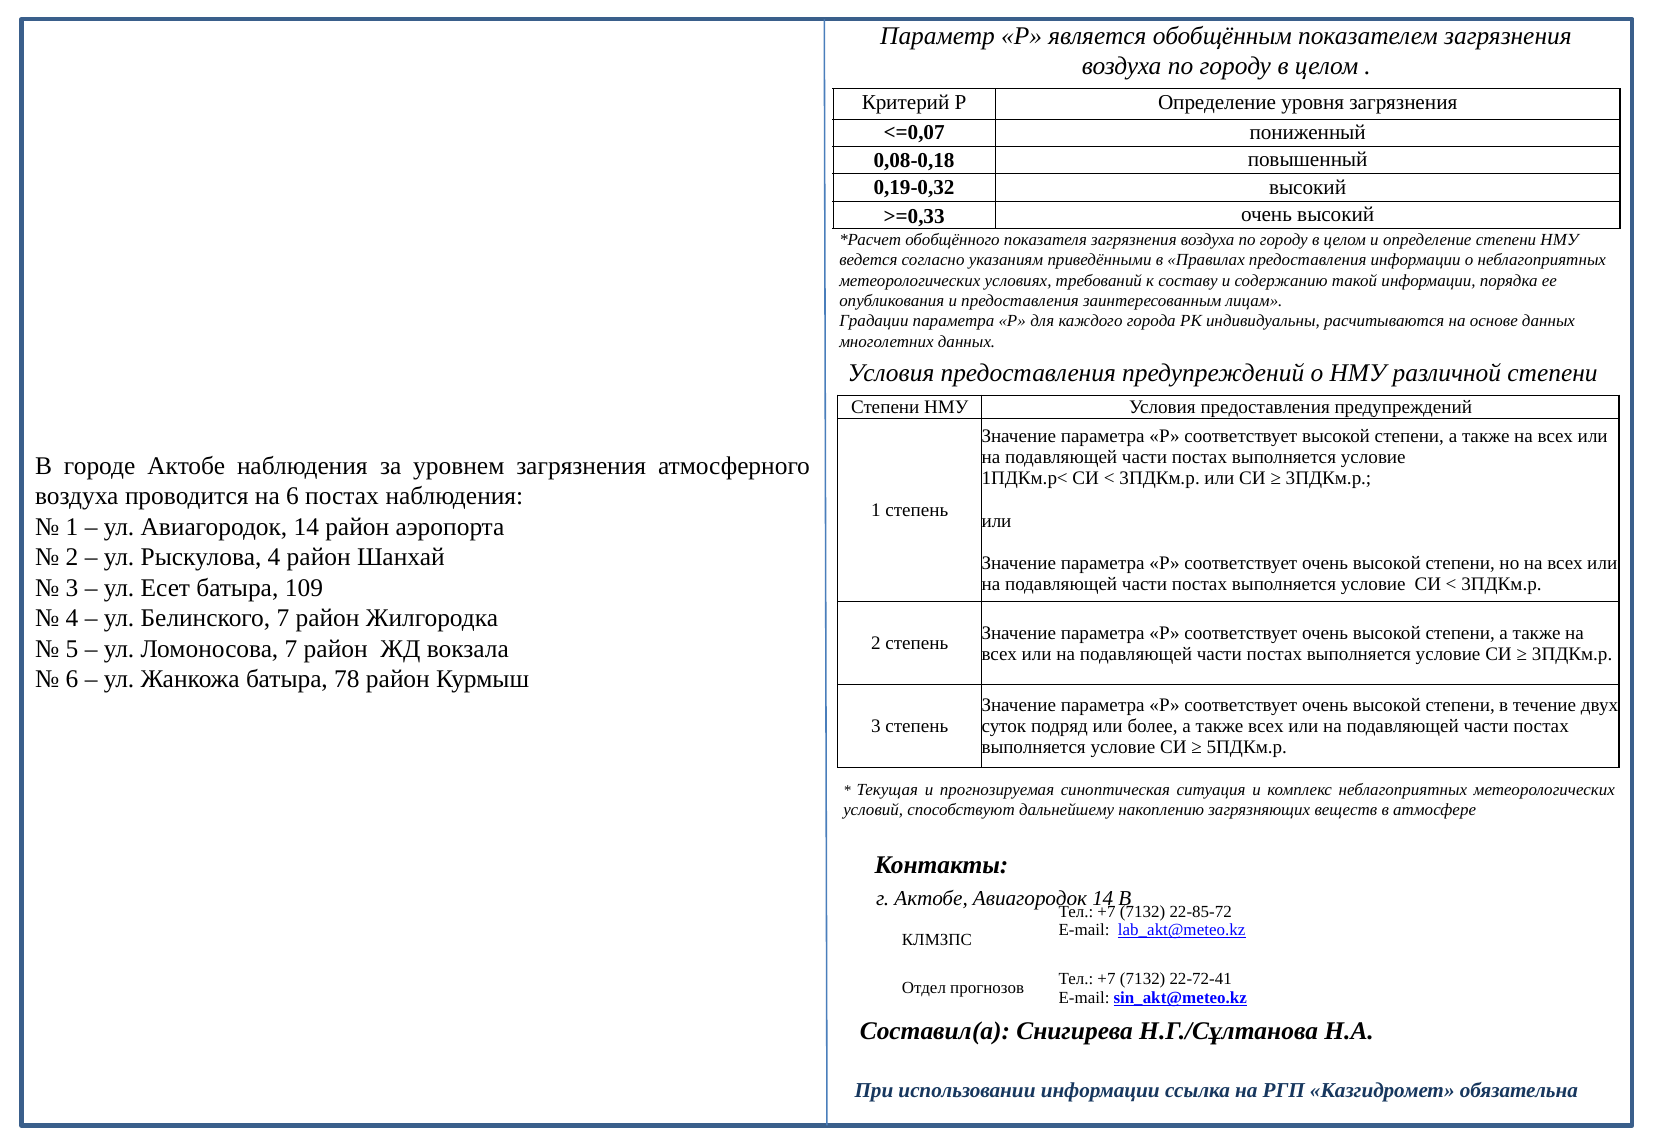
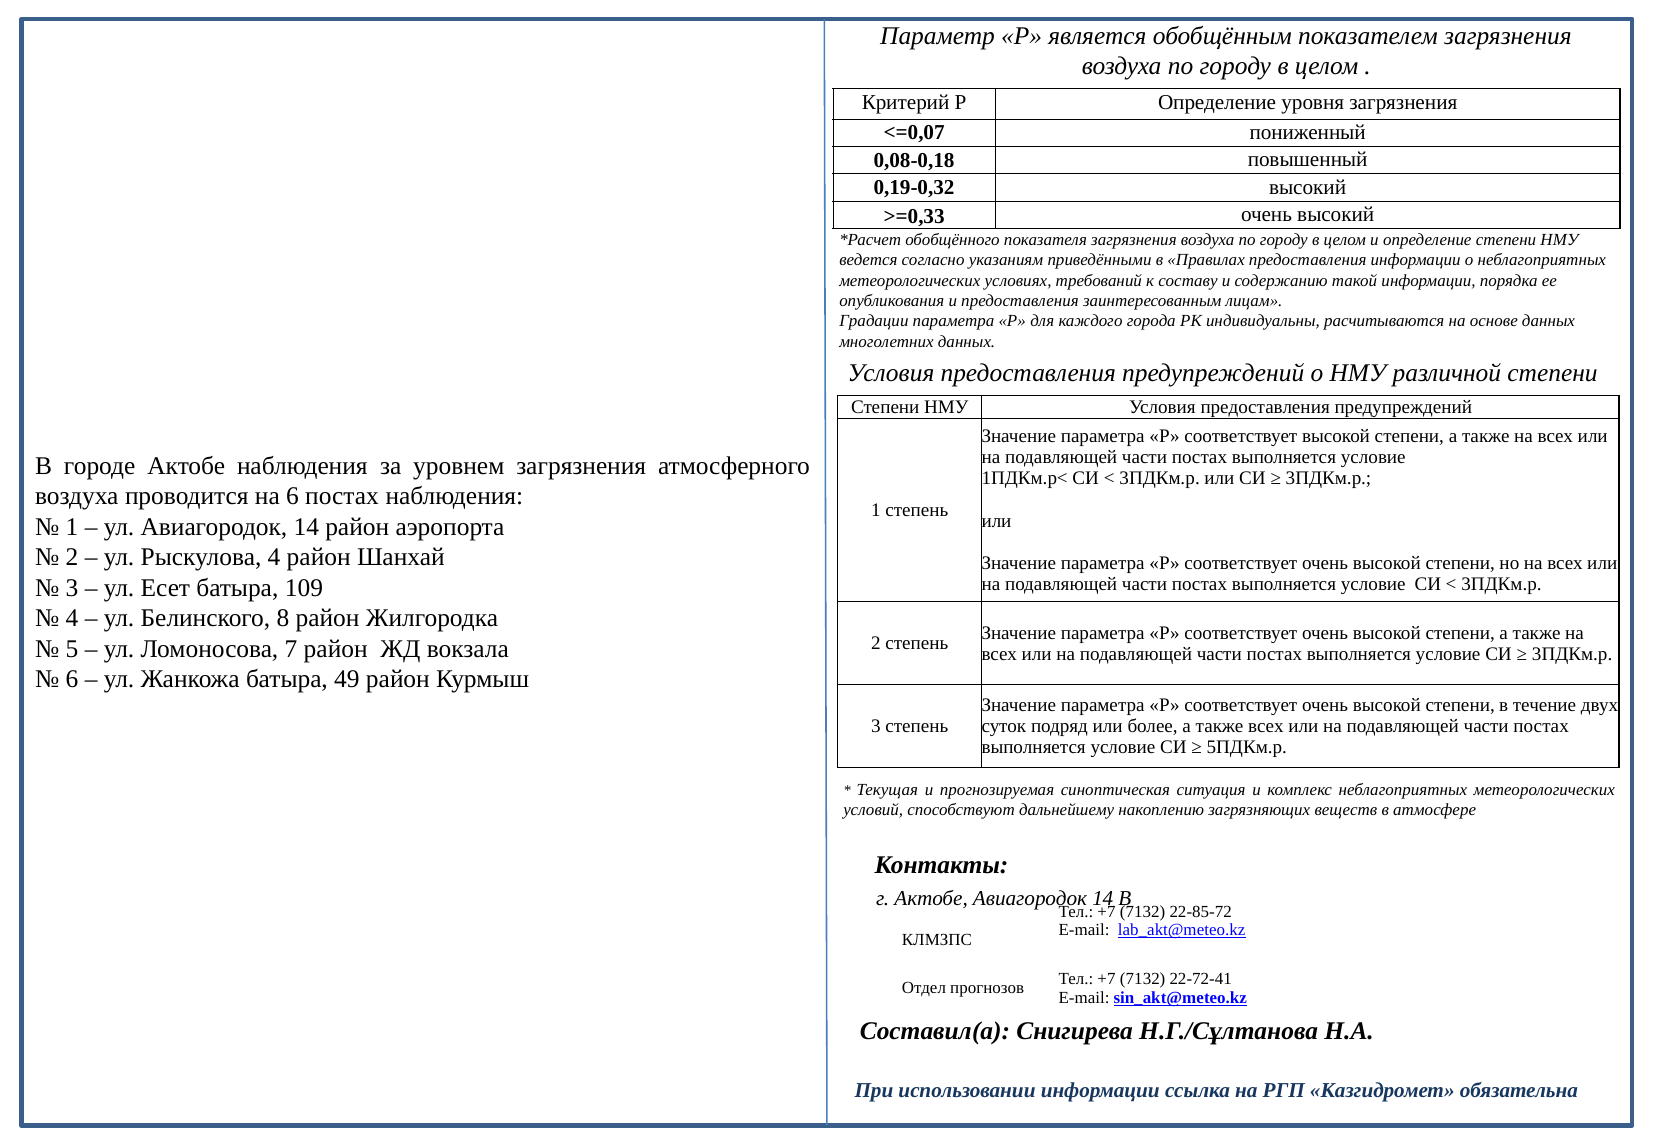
Белинского 7: 7 -> 8 (283, 619)
78: 78 -> 49 (347, 680)
